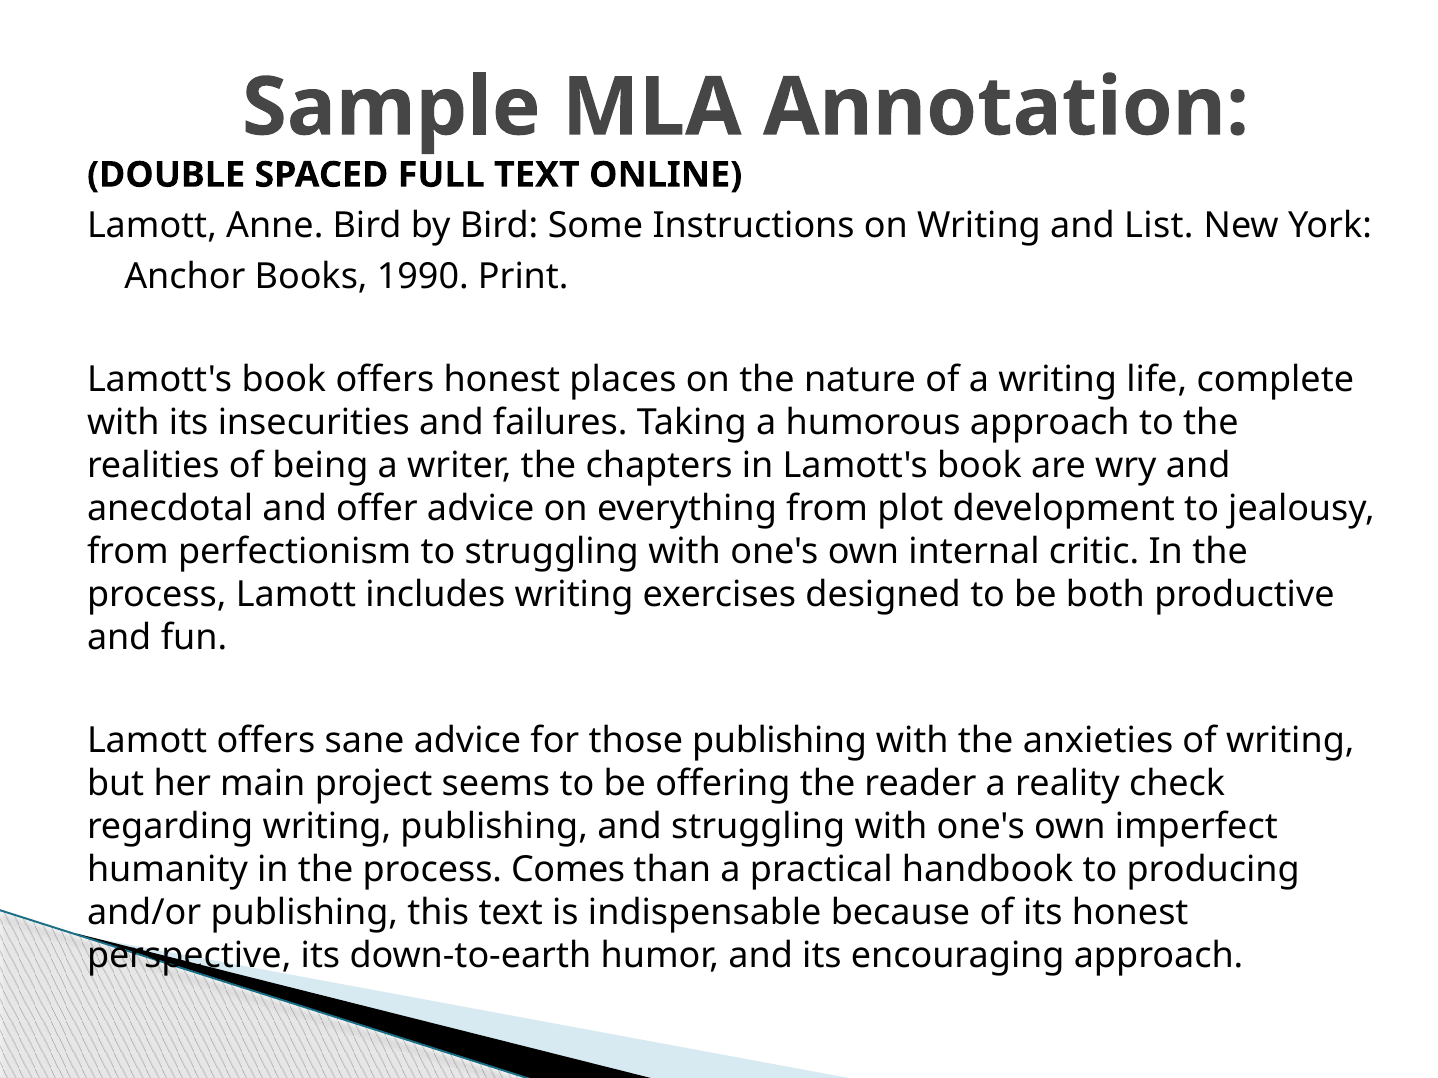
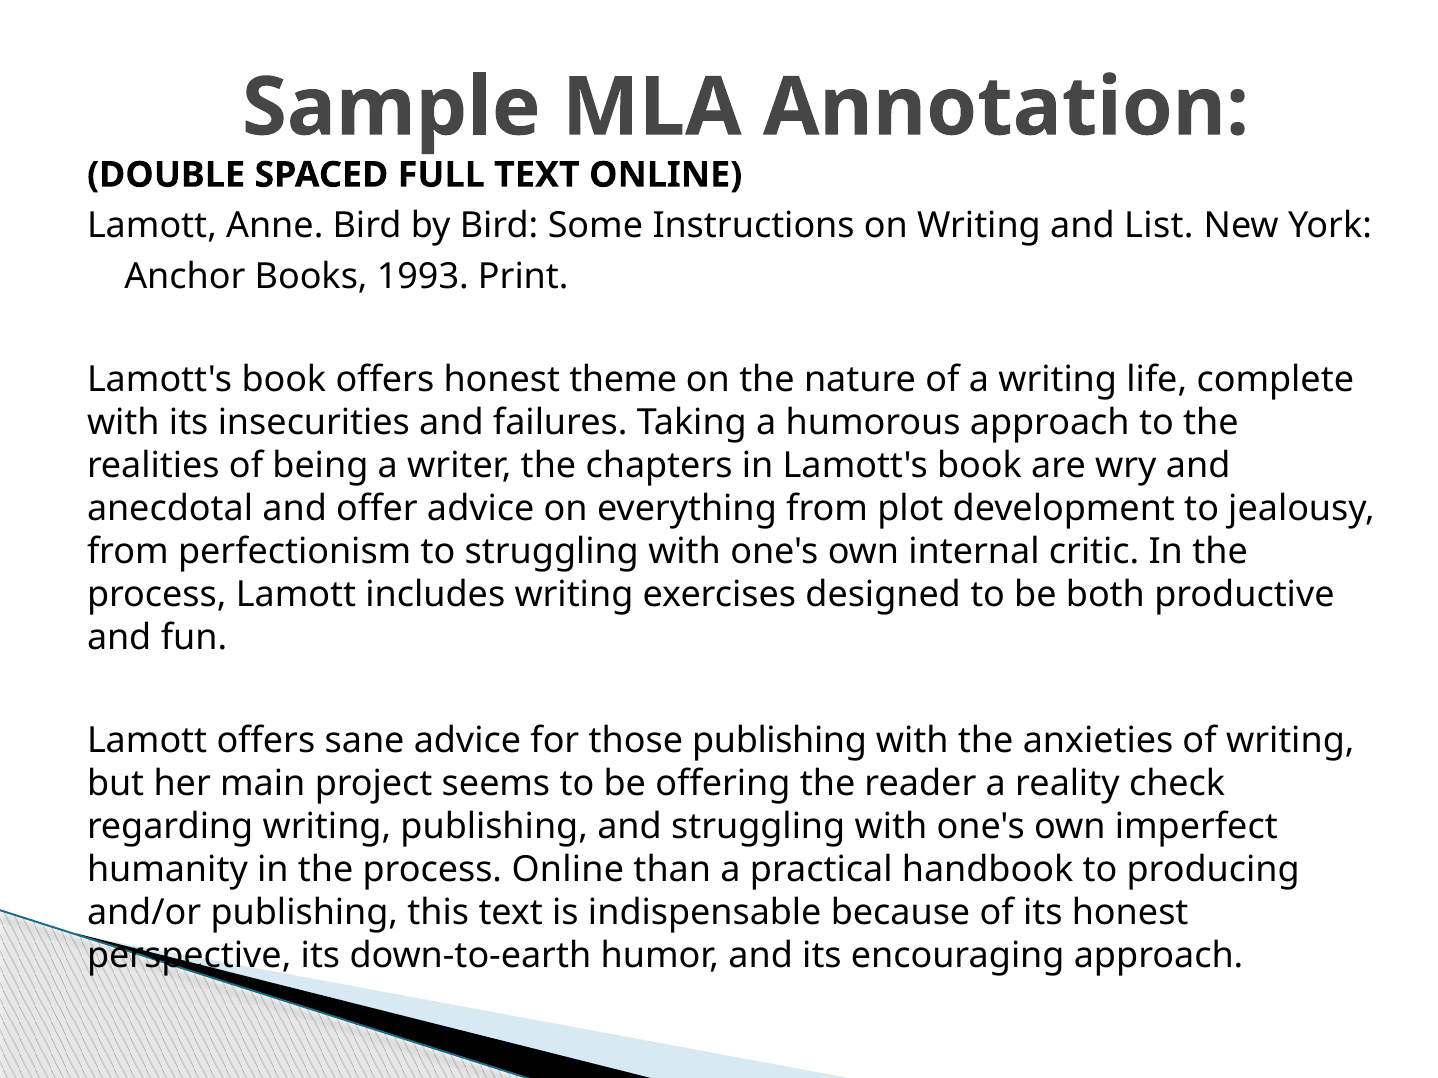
1990: 1990 -> 1993 (423, 277)
places: places -> theme (623, 379)
process Comes: Comes -> Online (568, 870)
